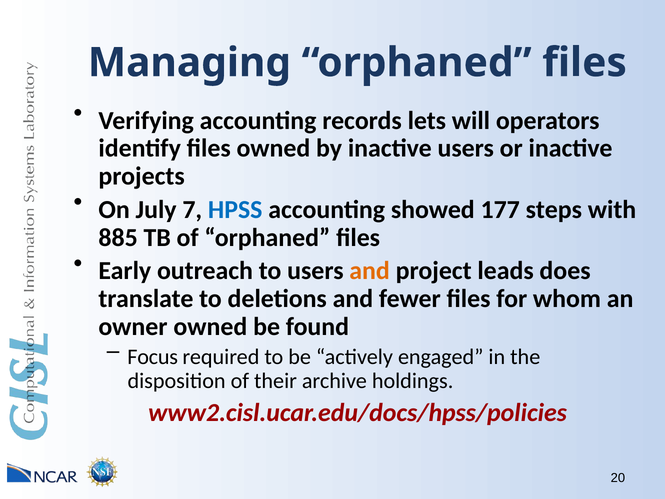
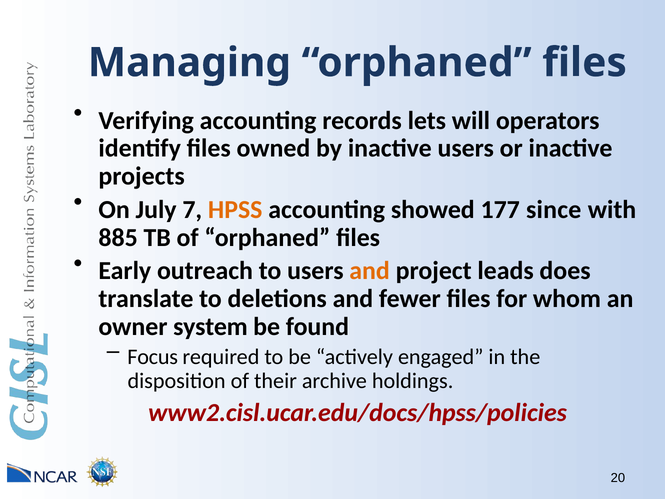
HPSS colour: blue -> orange (235, 210)
steps: steps -> since (554, 210)
owner owned: owned -> system (210, 327)
